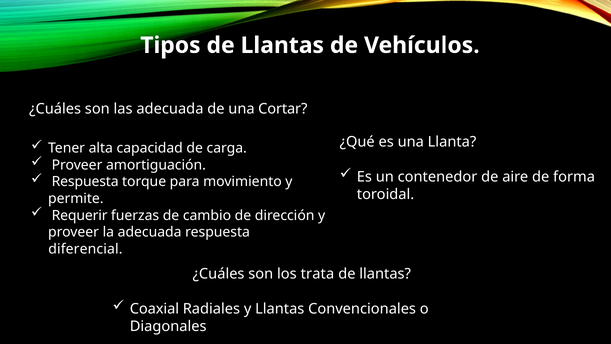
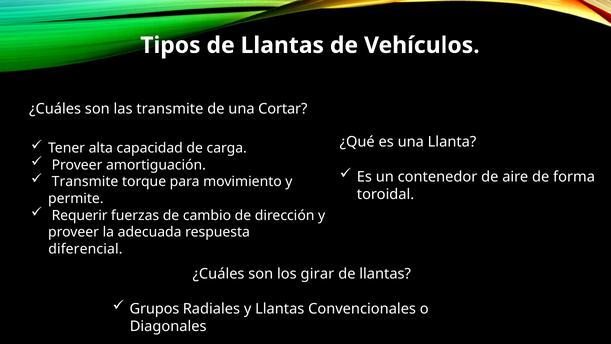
las adecuada: adecuada -> transmite (170, 109)
Respuesta: Respuesta -> Transmite (85, 182)
trata: trata -> girar (317, 274)
Coaxial: Coaxial -> Grupos (154, 309)
